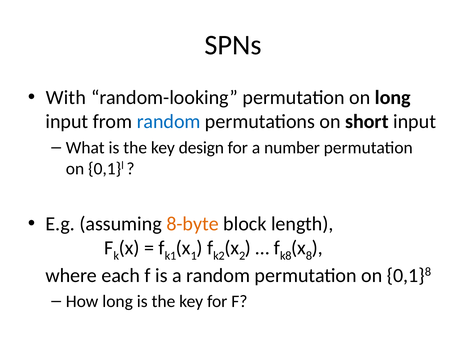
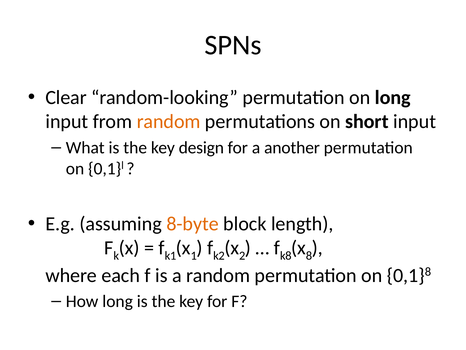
With: With -> Clear (66, 97)
random colour: blue -> orange (169, 121)
number: number -> another (292, 147)
